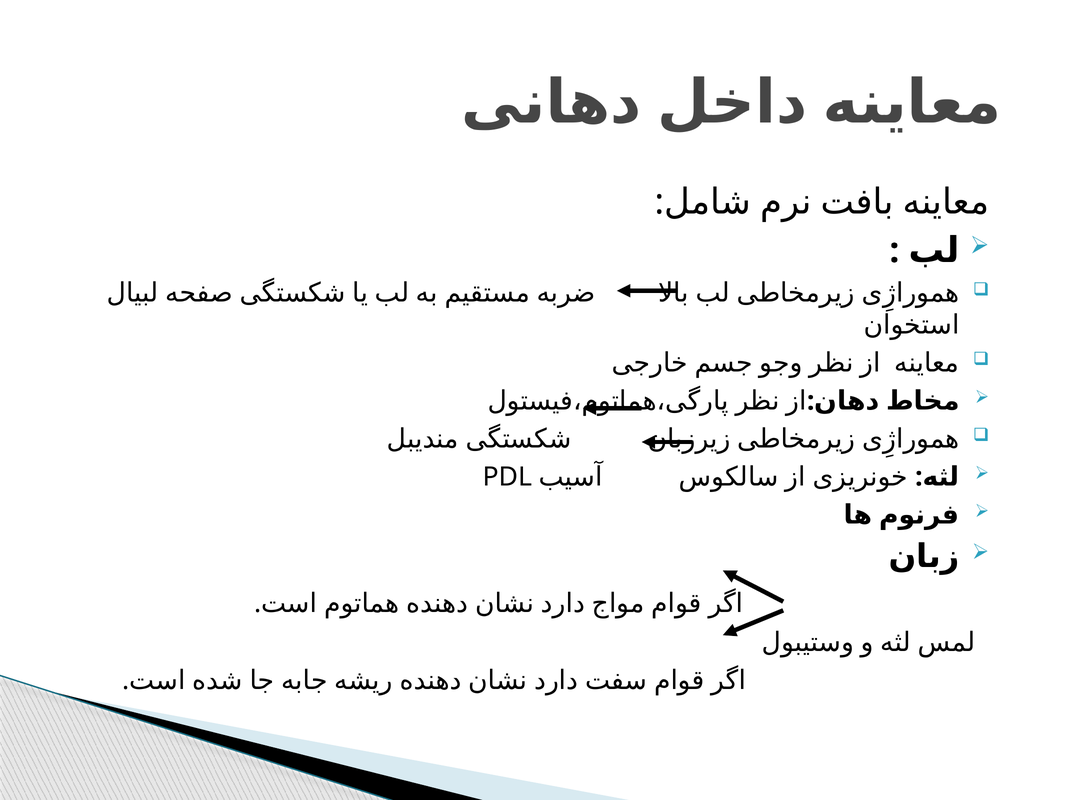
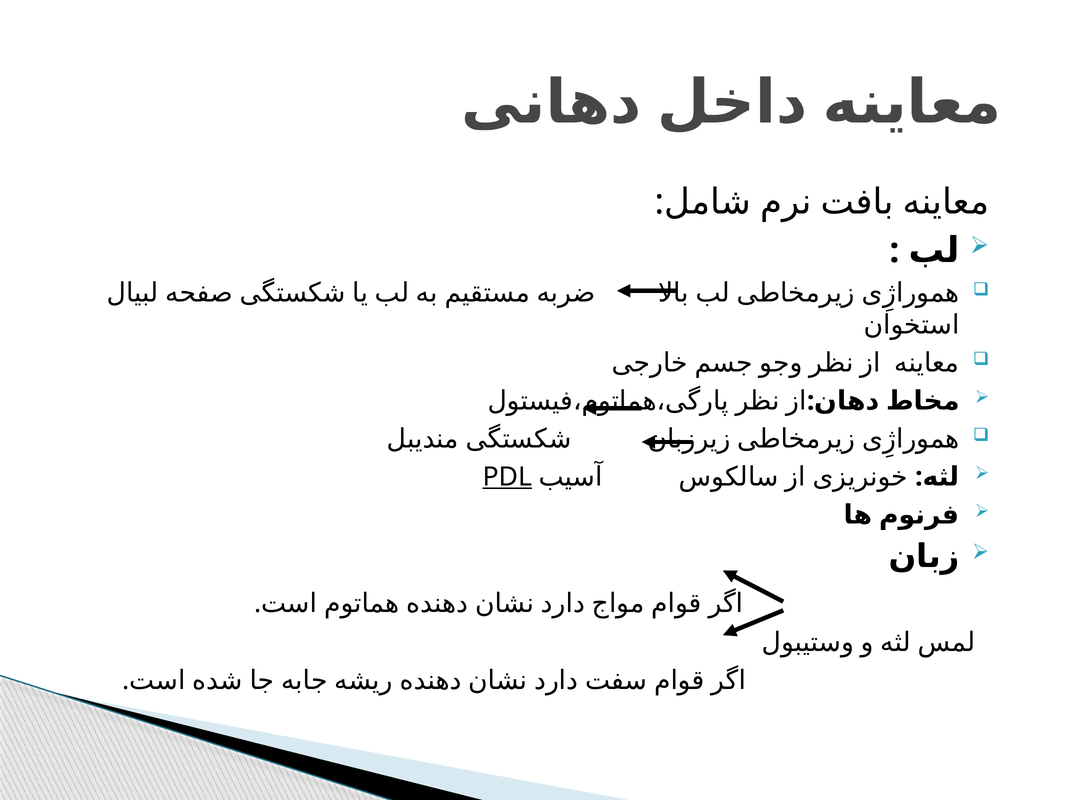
PDL underline: none -> present (507, 476)
